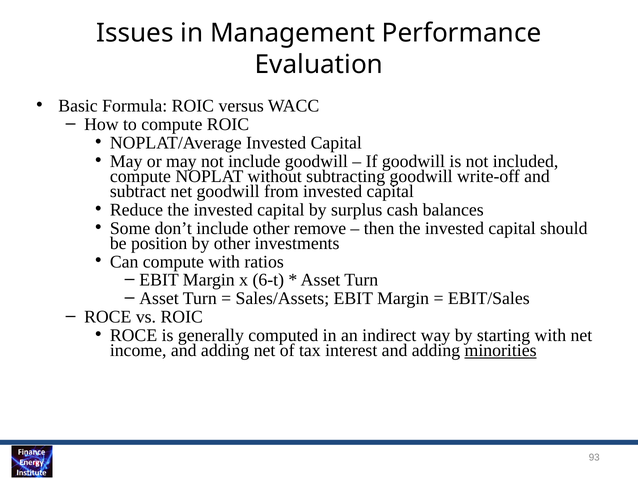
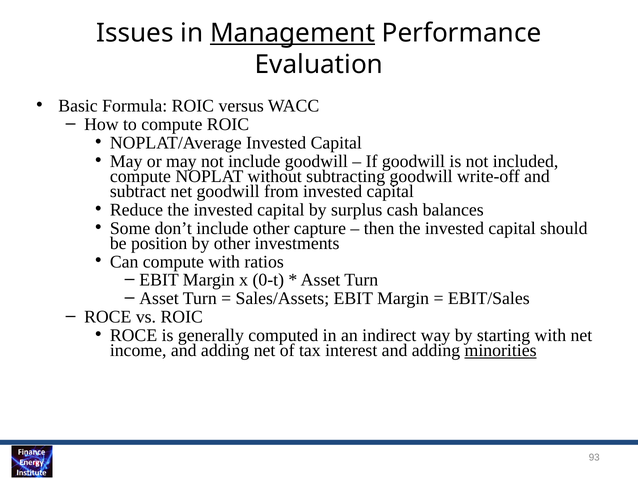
Management underline: none -> present (293, 33)
remove: remove -> capture (320, 228)
6-t: 6-t -> 0-t (268, 280)
